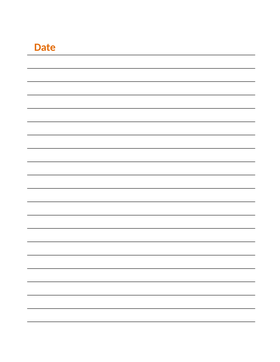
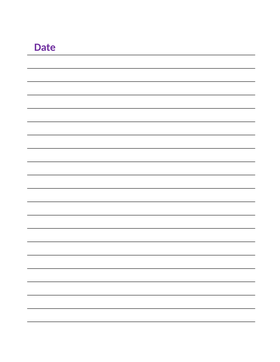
Date colour: orange -> purple (45, 47)
